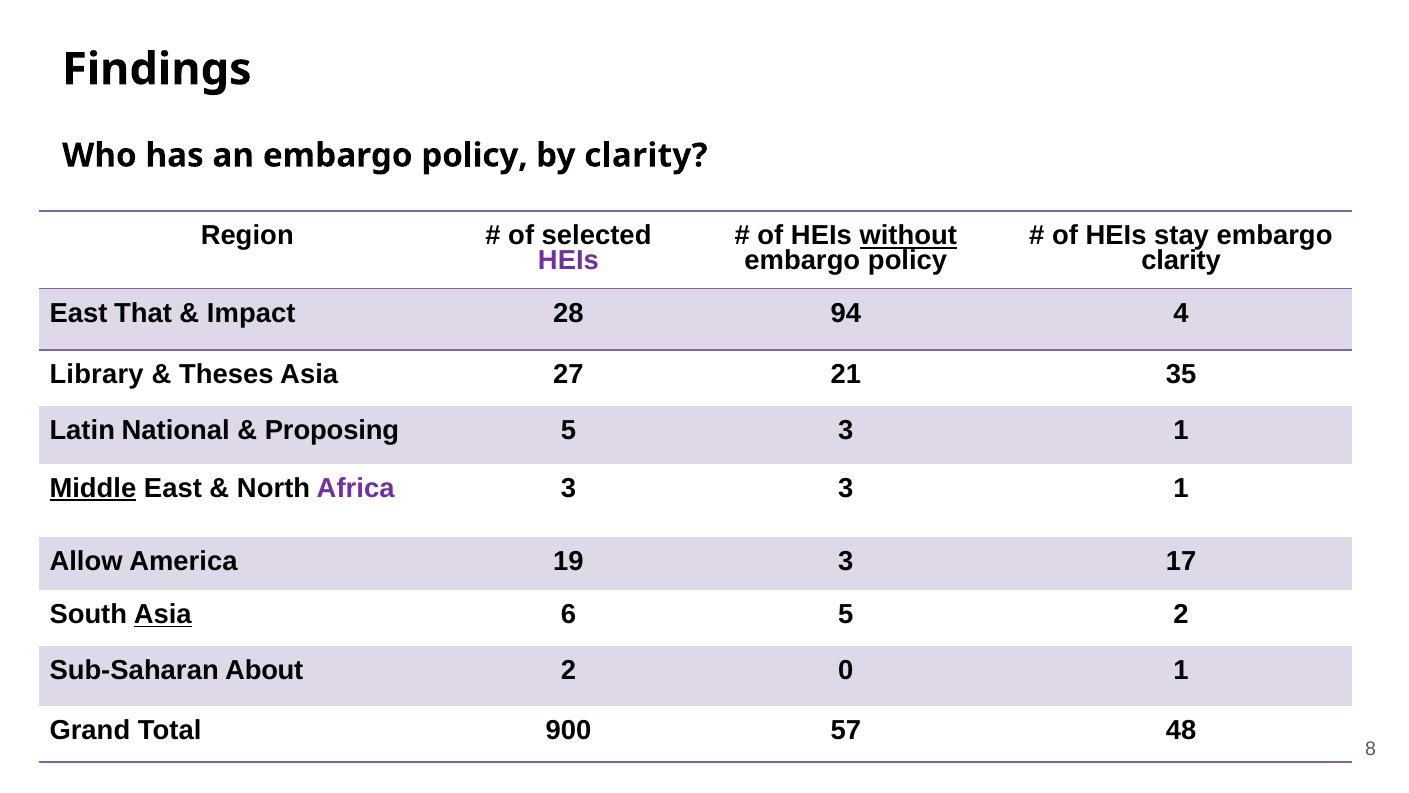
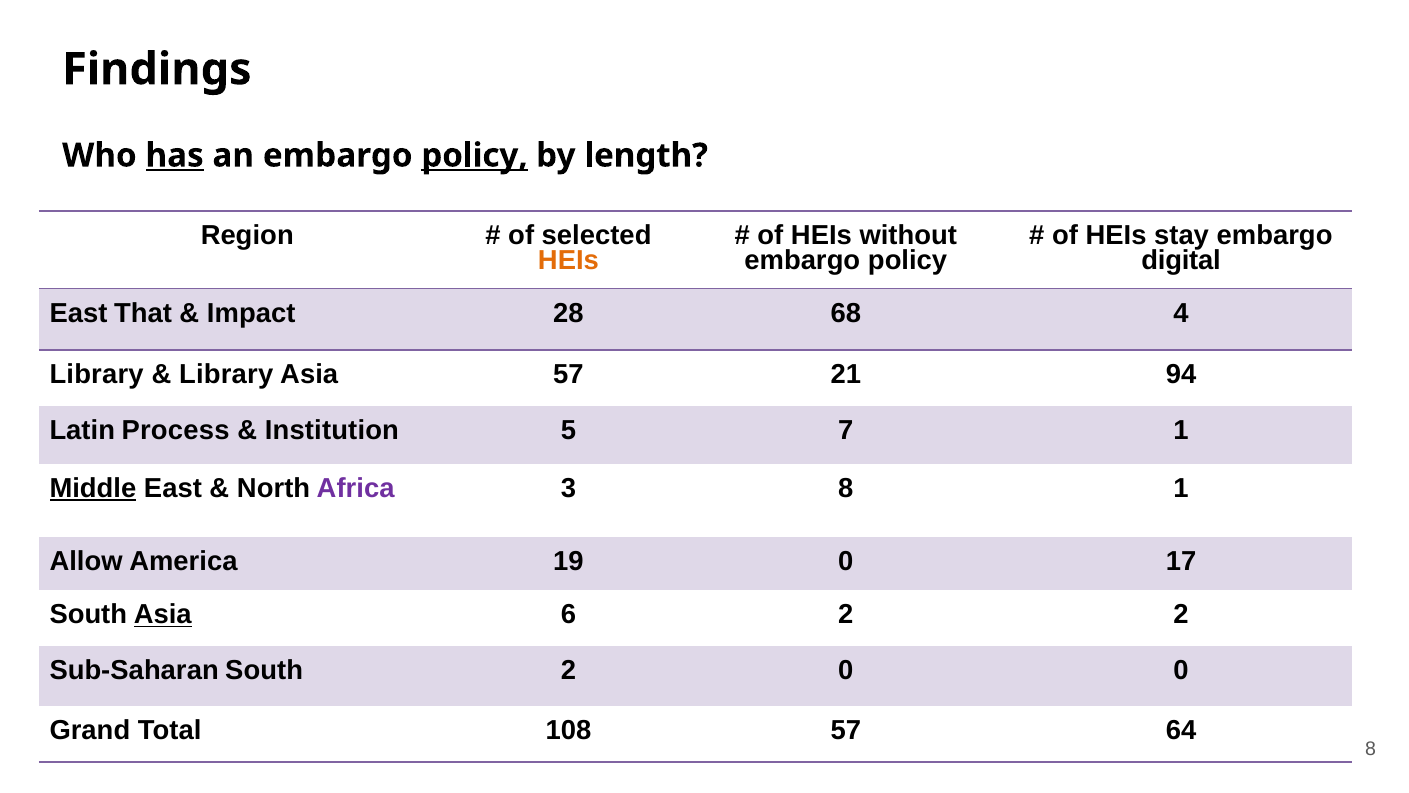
has underline: none -> present (175, 155)
policy underline: none -> present (475, 155)
by clarity: clarity -> length (646, 155)
without underline: present -> none (908, 236)
HEIs colour: purple -> orange (568, 260)
clarity: clarity -> digital (1181, 260)
94: 94 -> 68 (846, 313)
Theses: Theses -> Library (226, 374)
Asia 27: 27 -> 57 (568, 374)
35: 35 -> 94 (1181, 374)
National: National -> Process (176, 430)
Proposing: Proposing -> Institution (332, 430)
5 3: 3 -> 7 (846, 430)
3 3: 3 -> 8 (846, 488)
19 3: 3 -> 0 (846, 561)
6 5: 5 -> 2 (846, 614)
Sub-Saharan About: About -> South (264, 670)
0 1: 1 -> 0 (1181, 670)
900: 900 -> 108 (568, 730)
48: 48 -> 64 (1181, 730)
